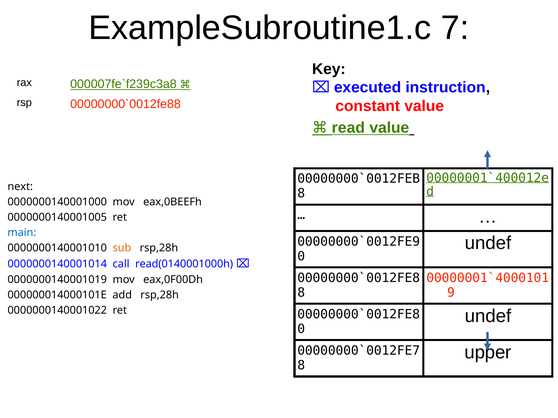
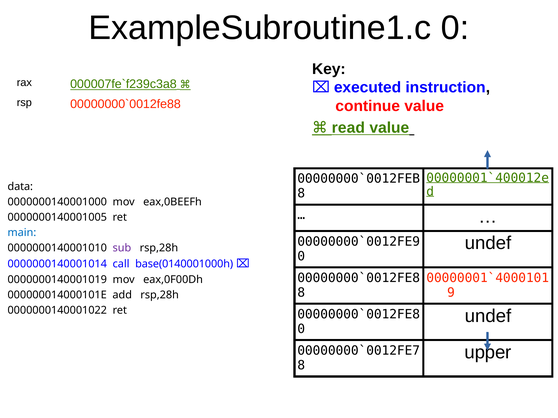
ExampleSubroutine1.c 7: 7 -> 0 (455, 28)
constant: constant -> continue (368, 106)
next: next -> data (20, 187)
sub colour: orange -> purple (122, 248)
read(0140001000h: read(0140001000h -> base(0140001000h (184, 264)
